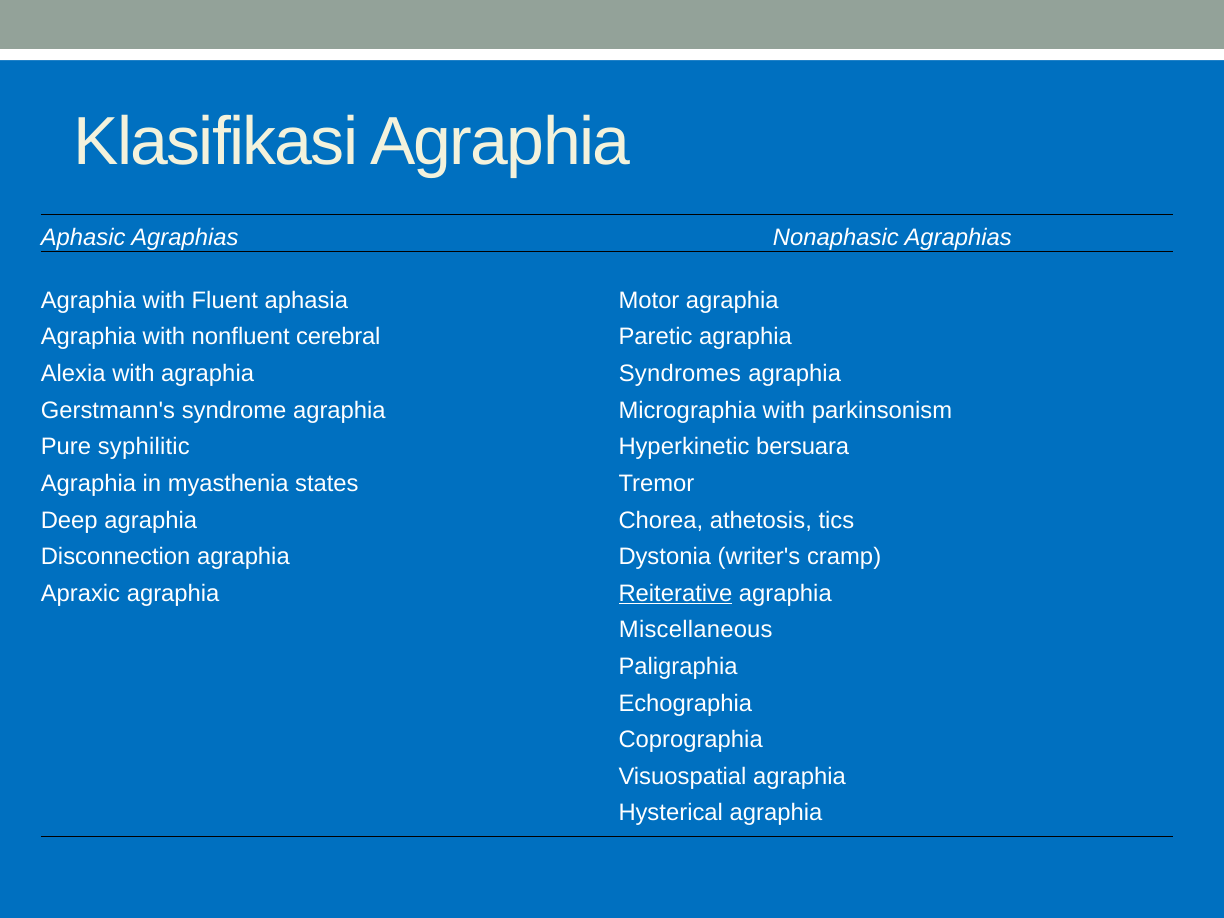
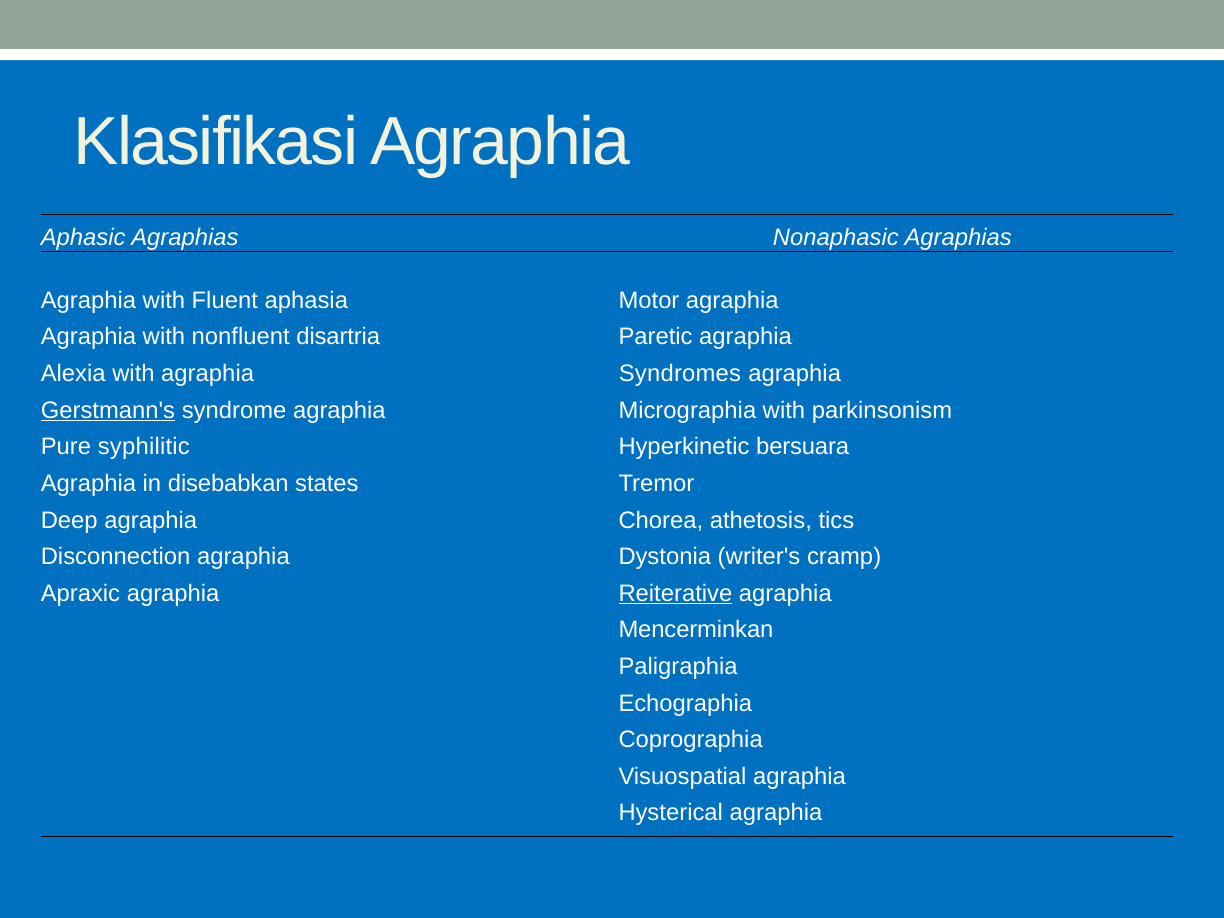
cerebral: cerebral -> disartria (338, 337)
Gerstmann's underline: none -> present (108, 410)
myasthenia: myasthenia -> disebabkan (228, 484)
Miscellaneous: Miscellaneous -> Mencerminkan (696, 630)
